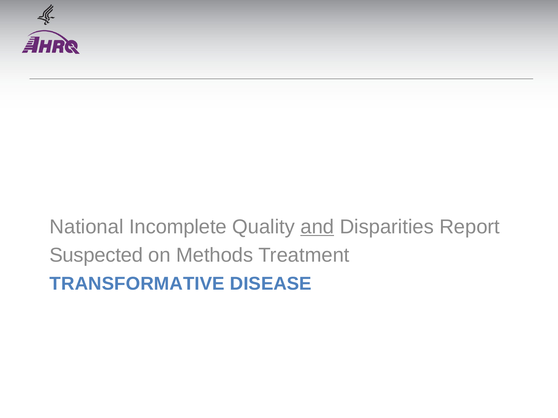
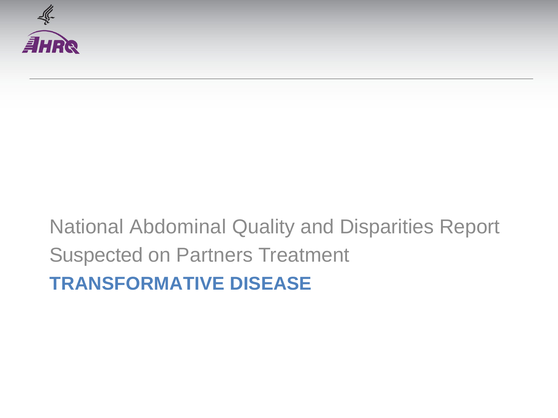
Incomplete: Incomplete -> Abdominal (178, 227)
and underline: present -> none (317, 227)
Methods: Methods -> Partners (215, 255)
